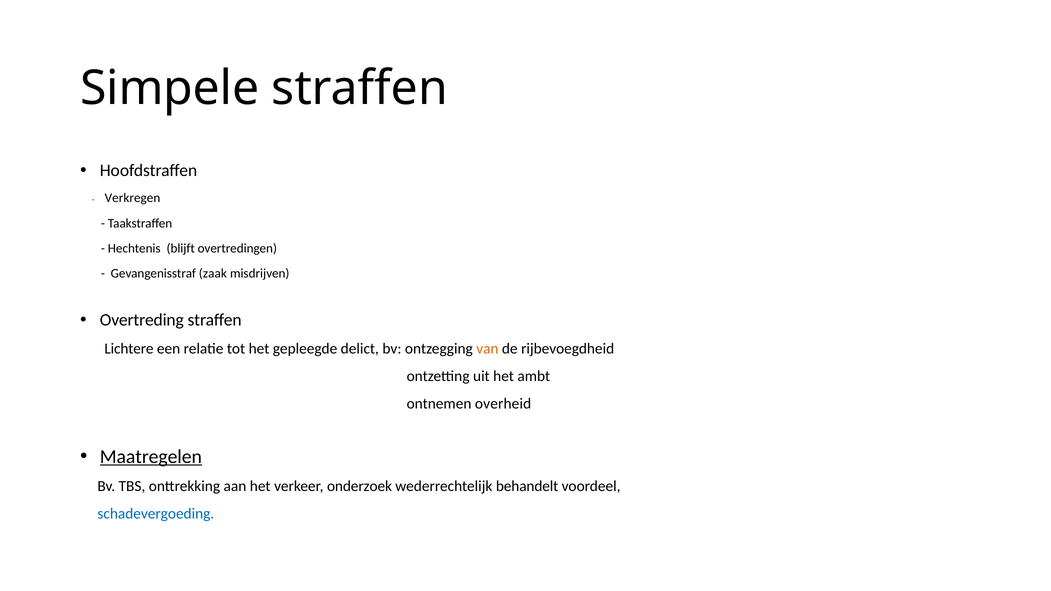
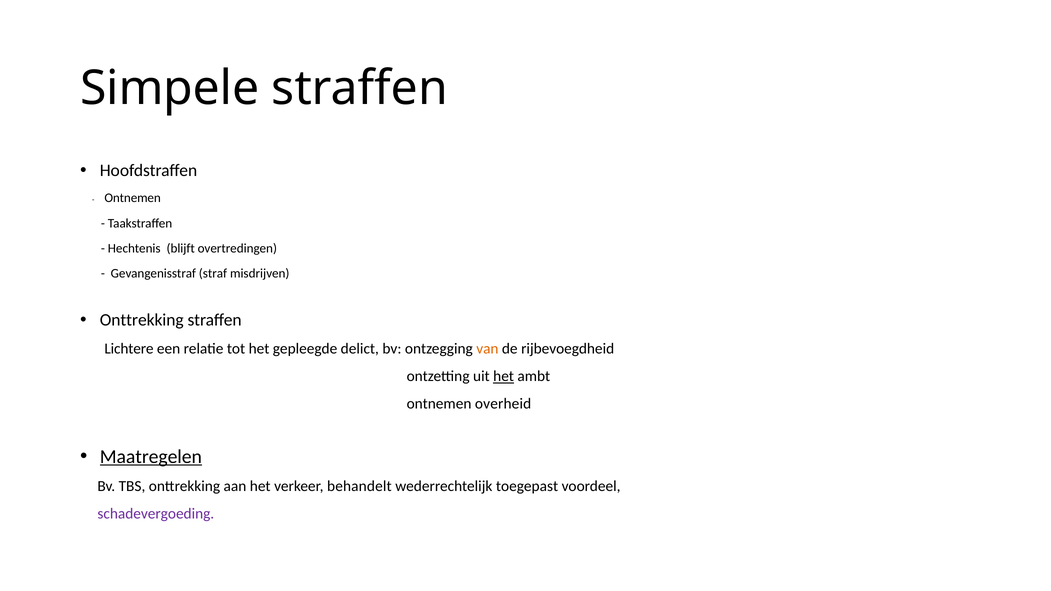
Verkregen: Verkregen -> Ontnemen (133, 198)
zaak: zaak -> straf (213, 274)
Overtreding: Overtreding -> Onttrekking (142, 320)
het underline: none -> present (504, 376)
onderzoek: onderzoek -> behandelt (359, 487)
behandelt: behandelt -> toegepast (527, 487)
schadevergoeding colour: blue -> purple (156, 514)
